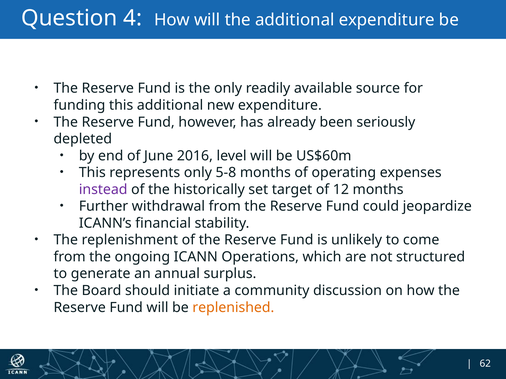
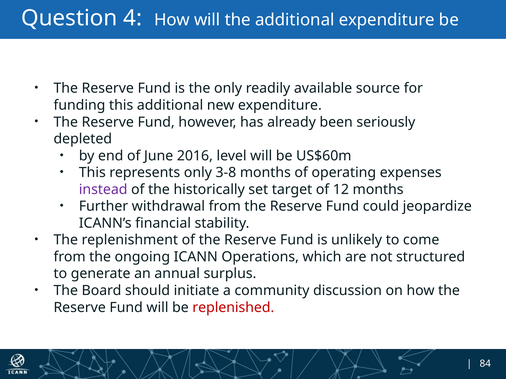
5-8: 5-8 -> 3-8 (226, 173)
replenished colour: orange -> red (233, 308)
62: 62 -> 84 (485, 364)
